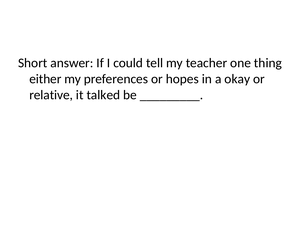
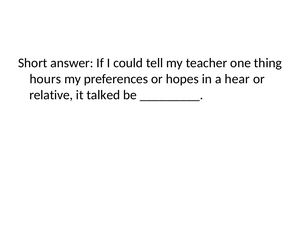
either: either -> hours (45, 79)
okay: okay -> hear (237, 79)
